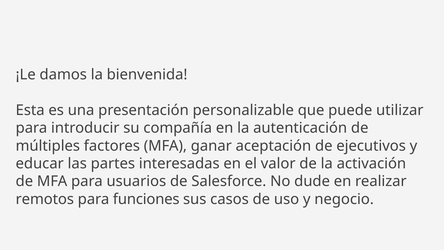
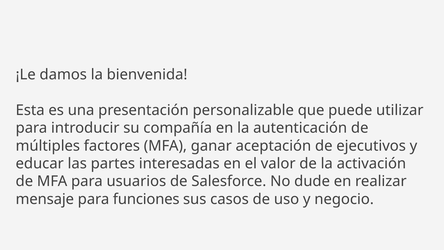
remotos: remotos -> mensaje (45, 199)
